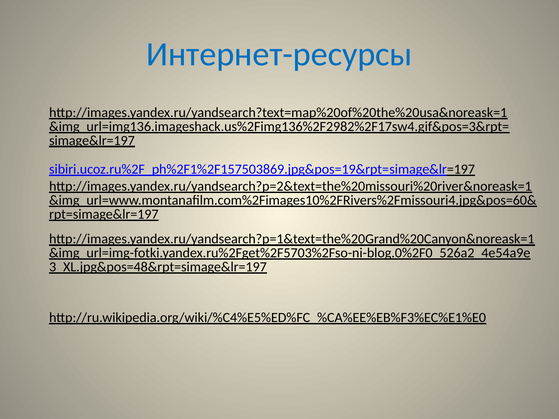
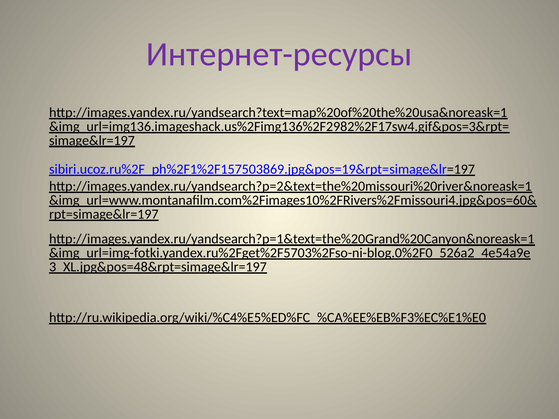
Интернет-ресурсы colour: blue -> purple (279, 54)
